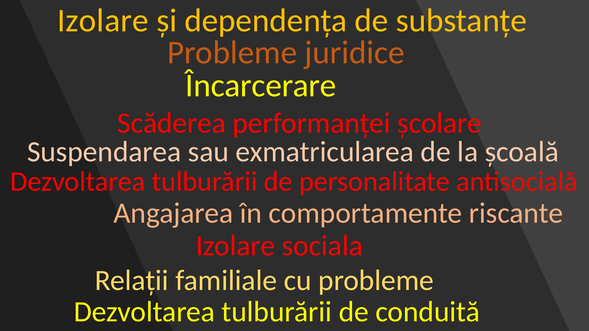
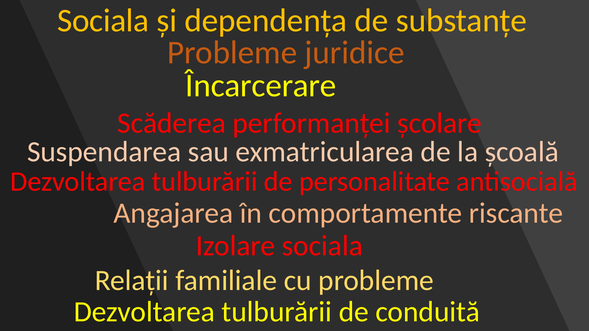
Izolare: Izolare -> Sociala (103, 21)
